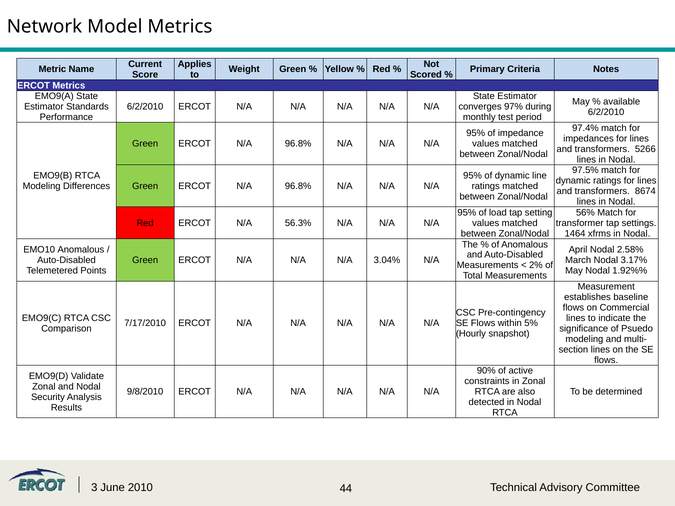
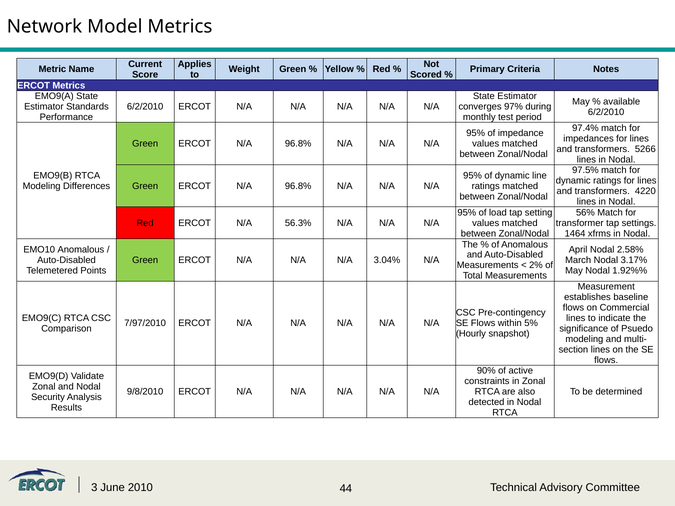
8674: 8674 -> 4220 (645, 191)
7/17/2010: 7/17/2010 -> 7/97/2010 (145, 323)
